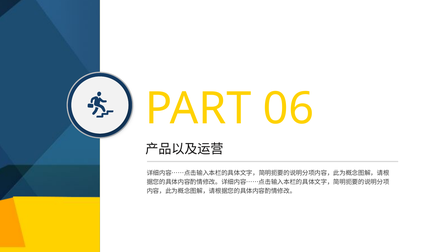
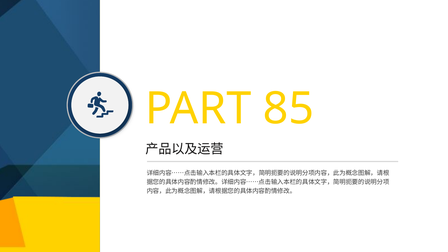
06: 06 -> 85 (289, 109)
